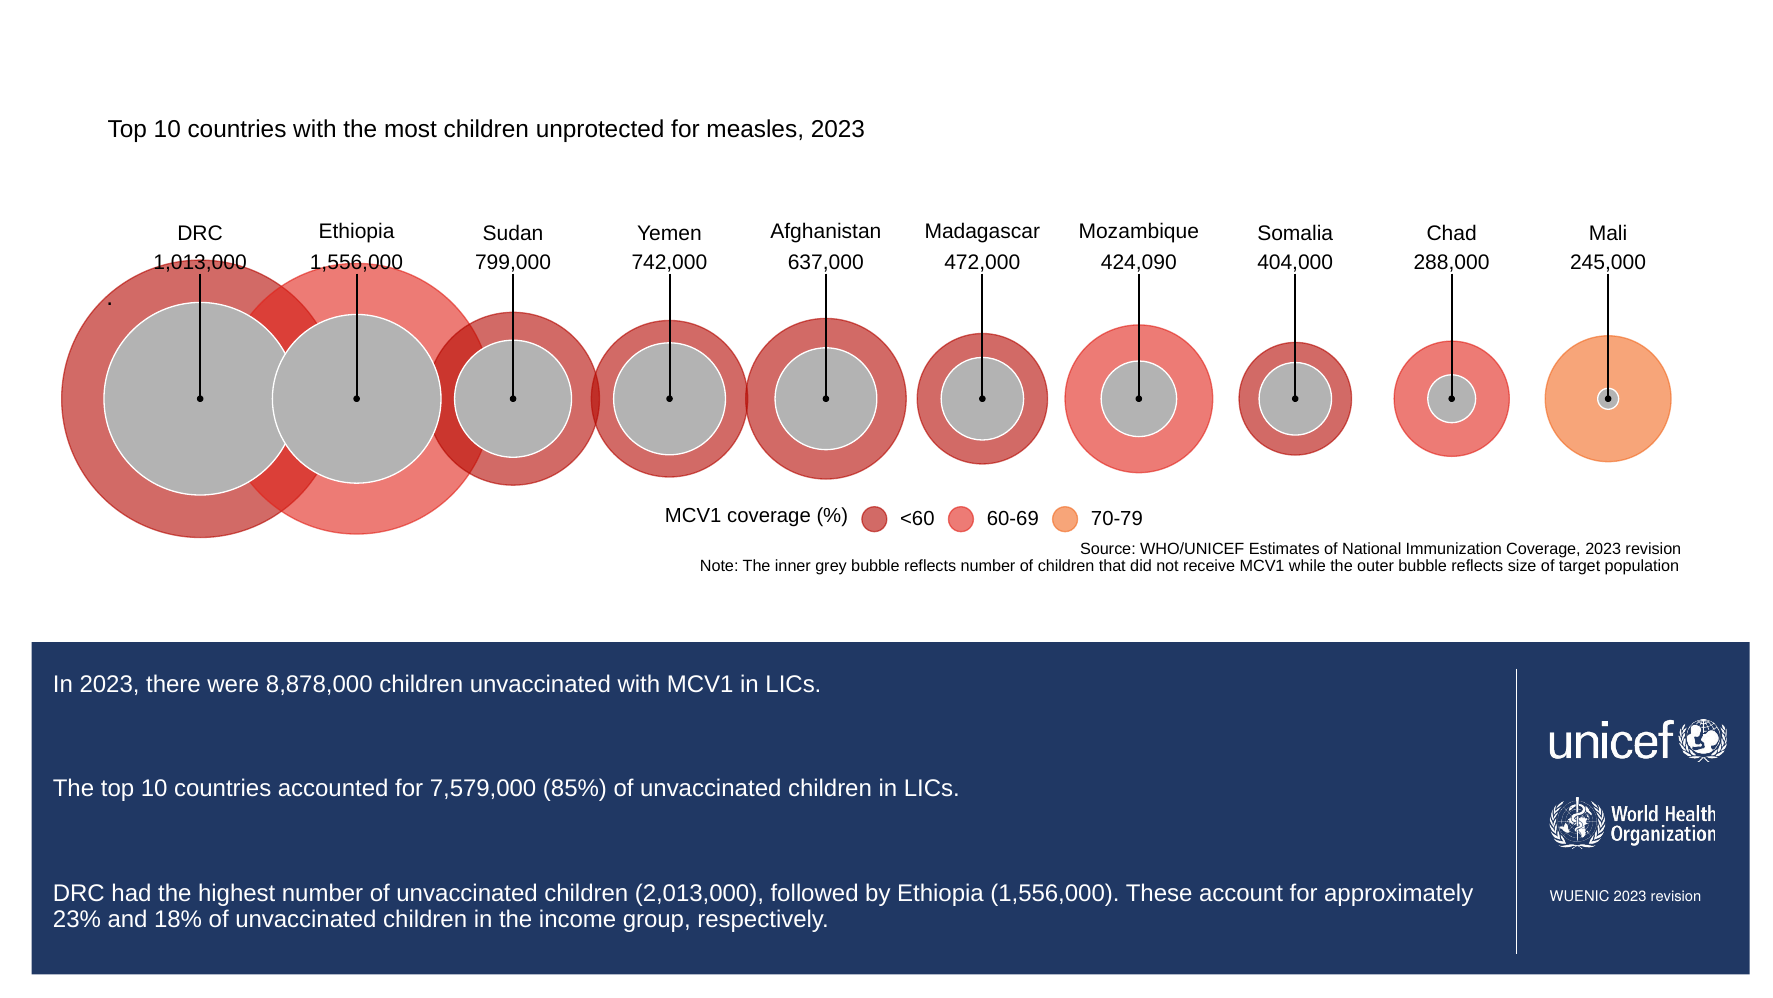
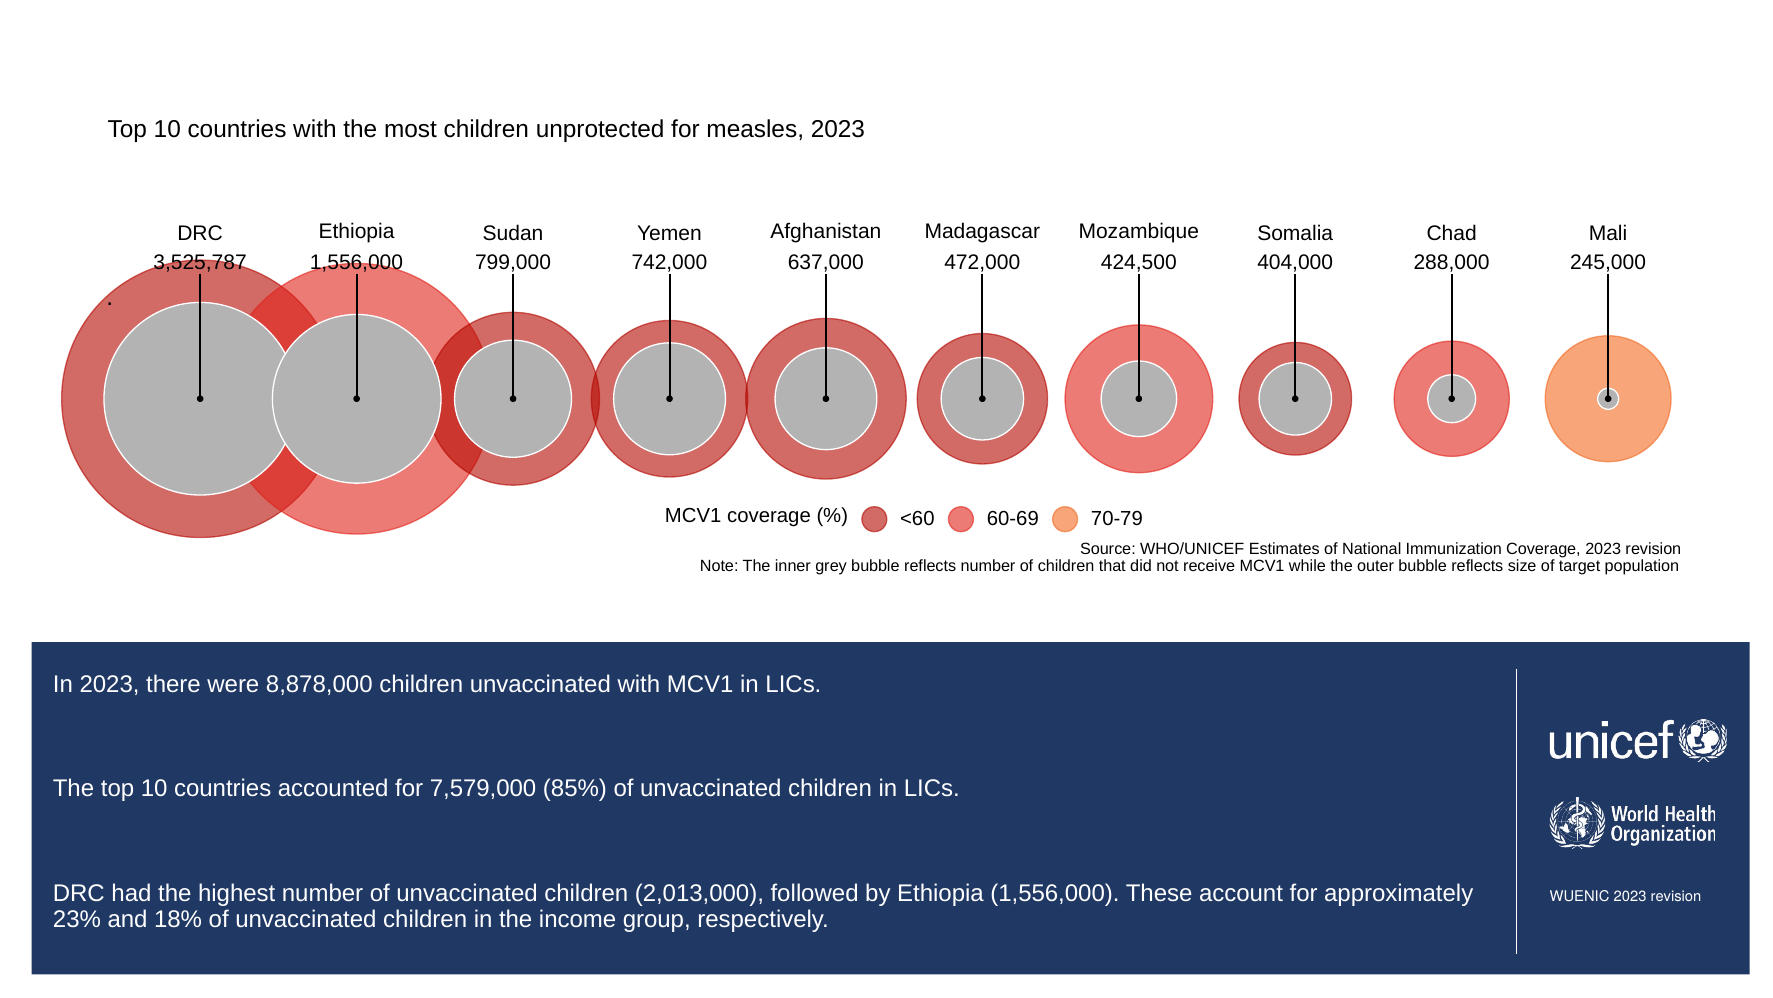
1,013,000: 1,013,000 -> 3,525,787 (200, 262)
424,090: 424,090 -> 424,500 (1139, 262)
